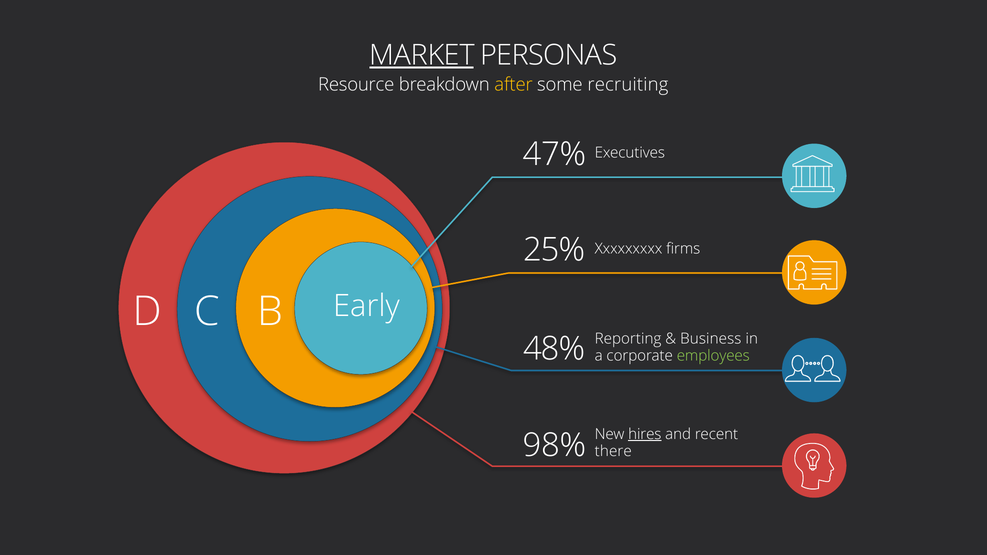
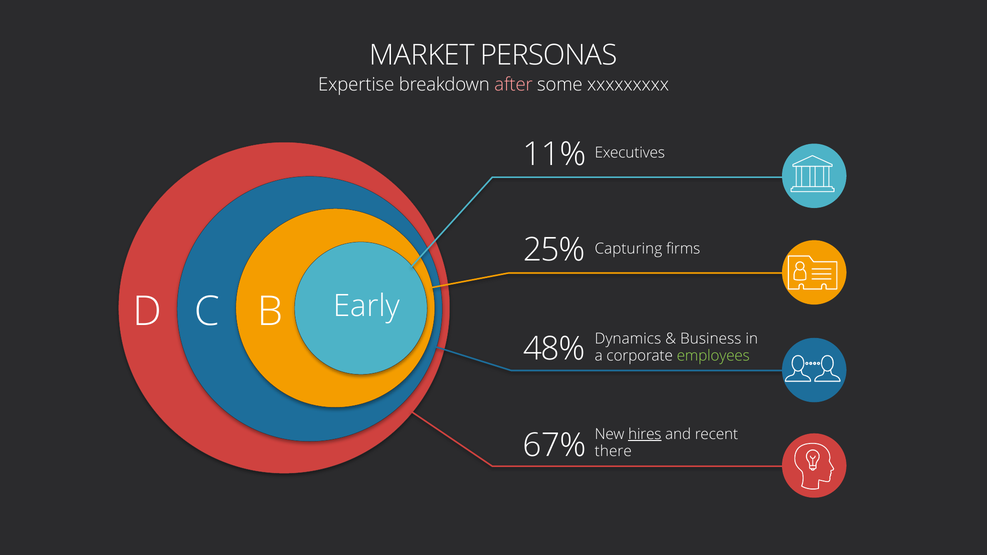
MARKET underline: present -> none (422, 55)
Resource: Resource -> Expertise (356, 85)
after colour: yellow -> pink (514, 85)
recruiting: recruiting -> xxxxxxxxx (628, 85)
47%: 47% -> 11% (554, 155)
Xxxxxxxxx: Xxxxxxxxx -> Capturing (628, 249)
Reporting: Reporting -> Dynamics (628, 339)
98%: 98% -> 67% (554, 445)
